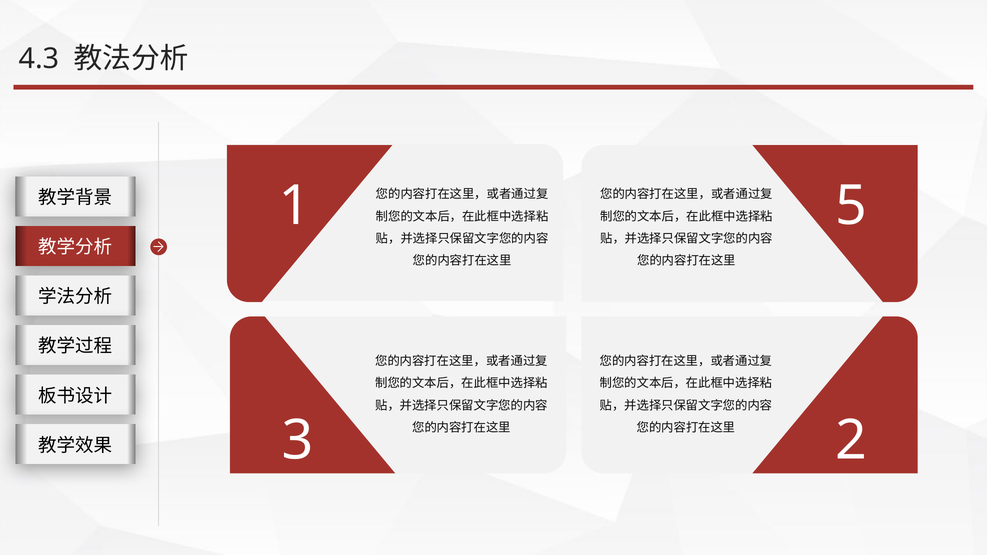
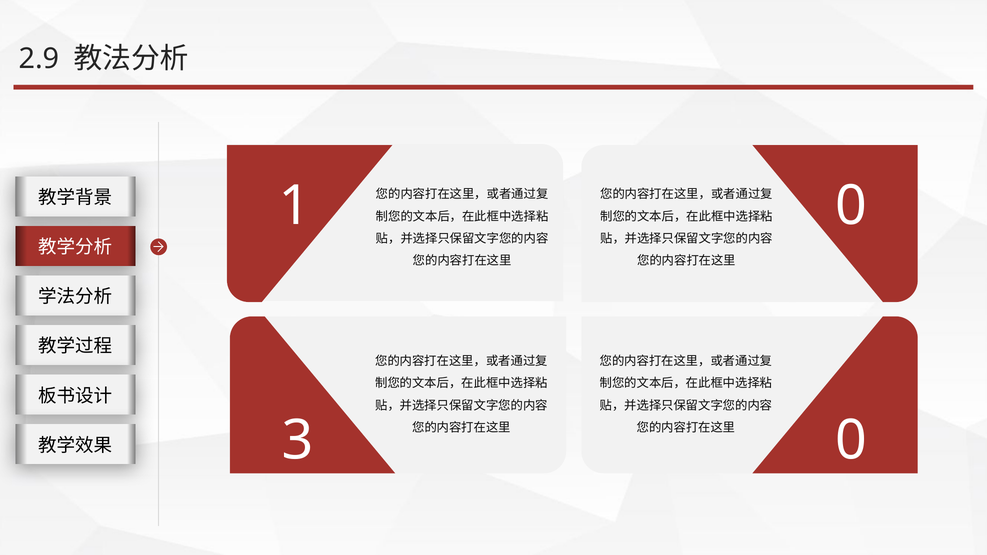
4.3: 4.3 -> 2.9 (39, 59)
1 5: 5 -> 0 (851, 206)
3 2: 2 -> 0 (851, 440)
